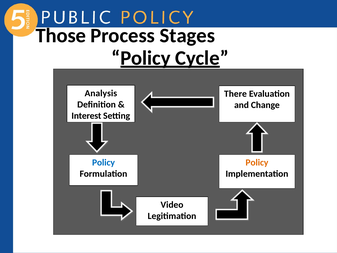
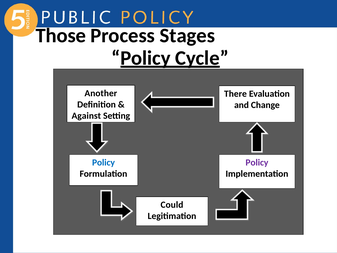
Analysis: Analysis -> Another (101, 93)
Interest: Interest -> Against (86, 116)
Policy colour: orange -> purple (257, 162)
Video: Video -> Could (172, 205)
